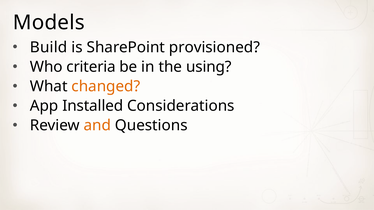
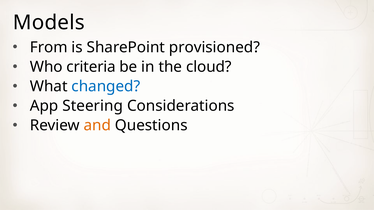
Build: Build -> From (49, 47)
using: using -> cloud (209, 67)
changed colour: orange -> blue (106, 86)
Installed: Installed -> Steering (93, 106)
